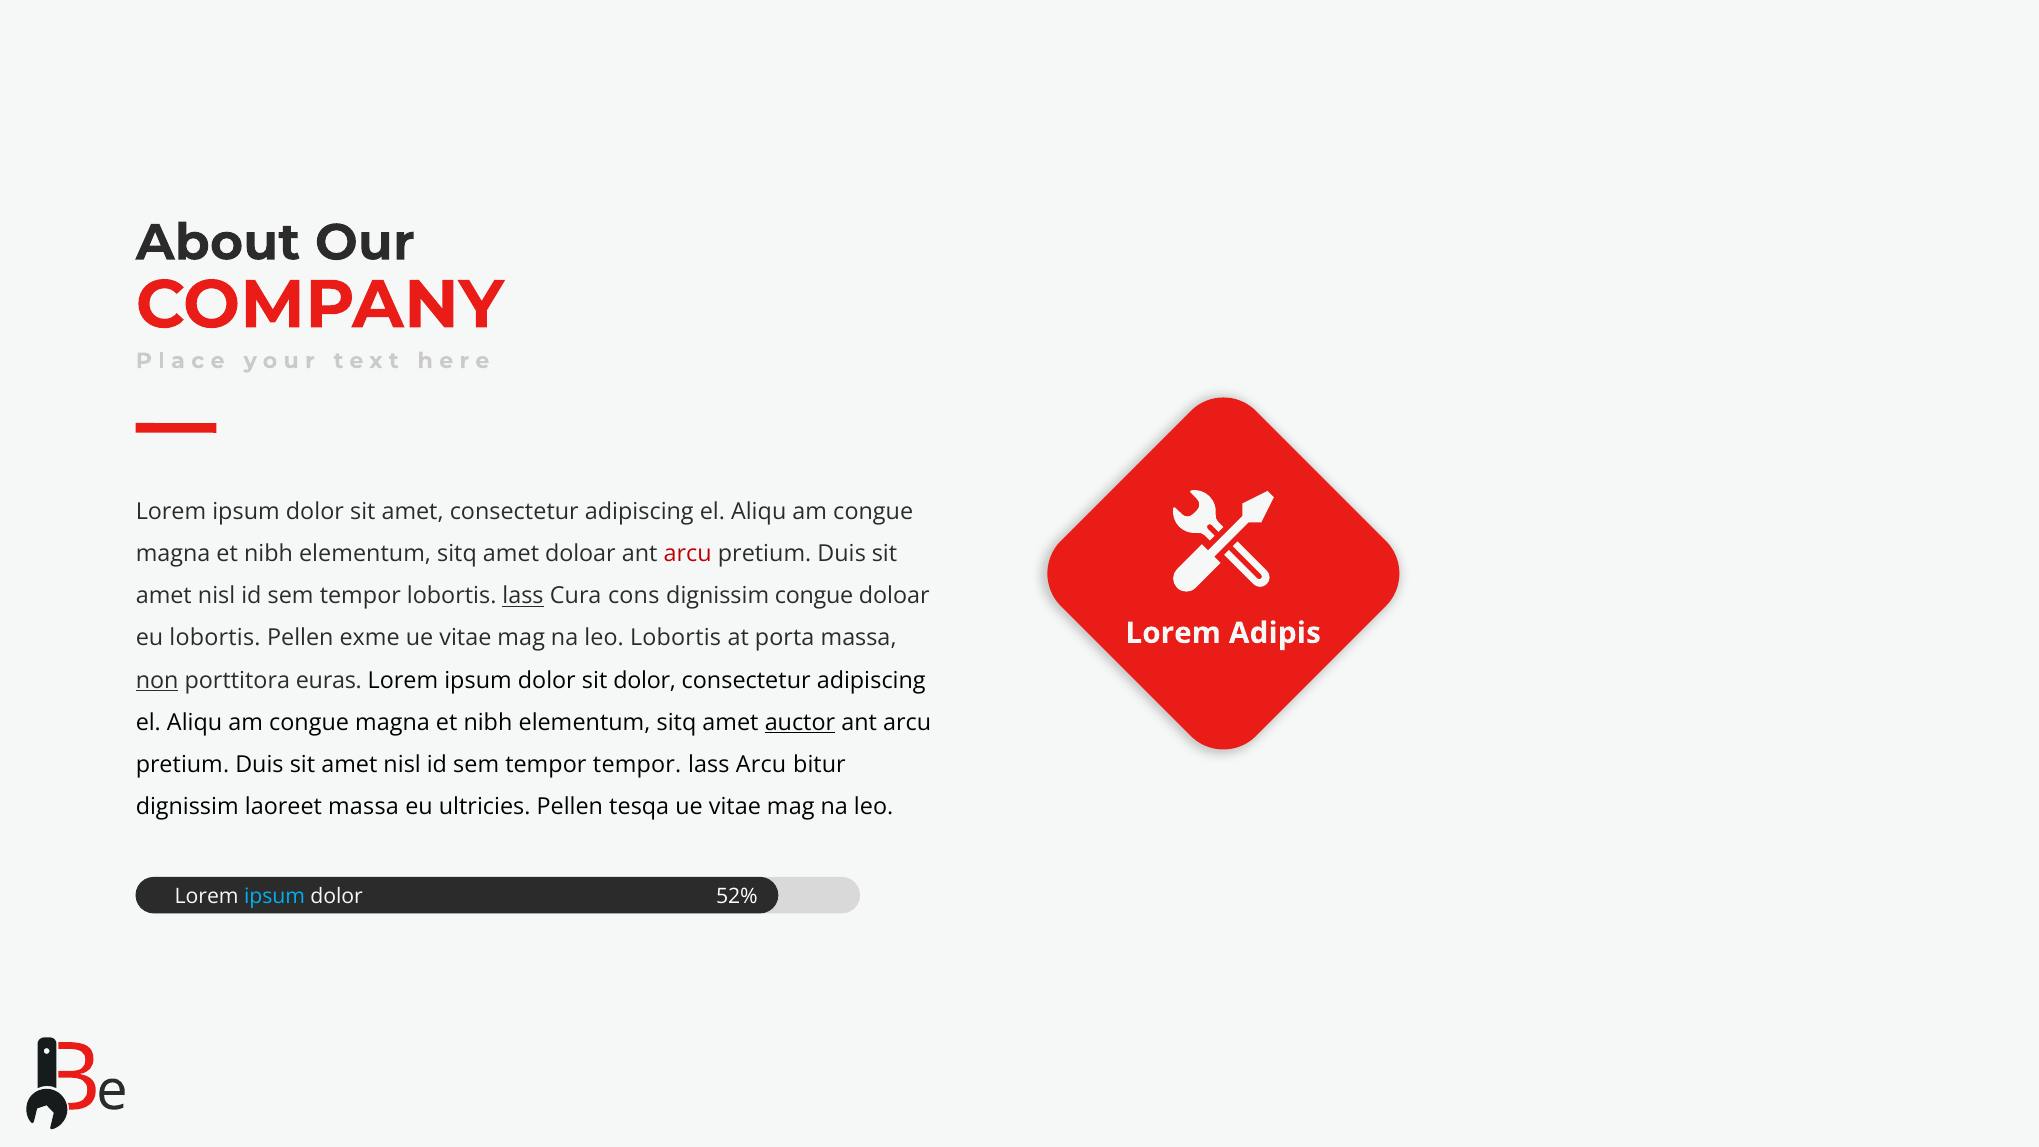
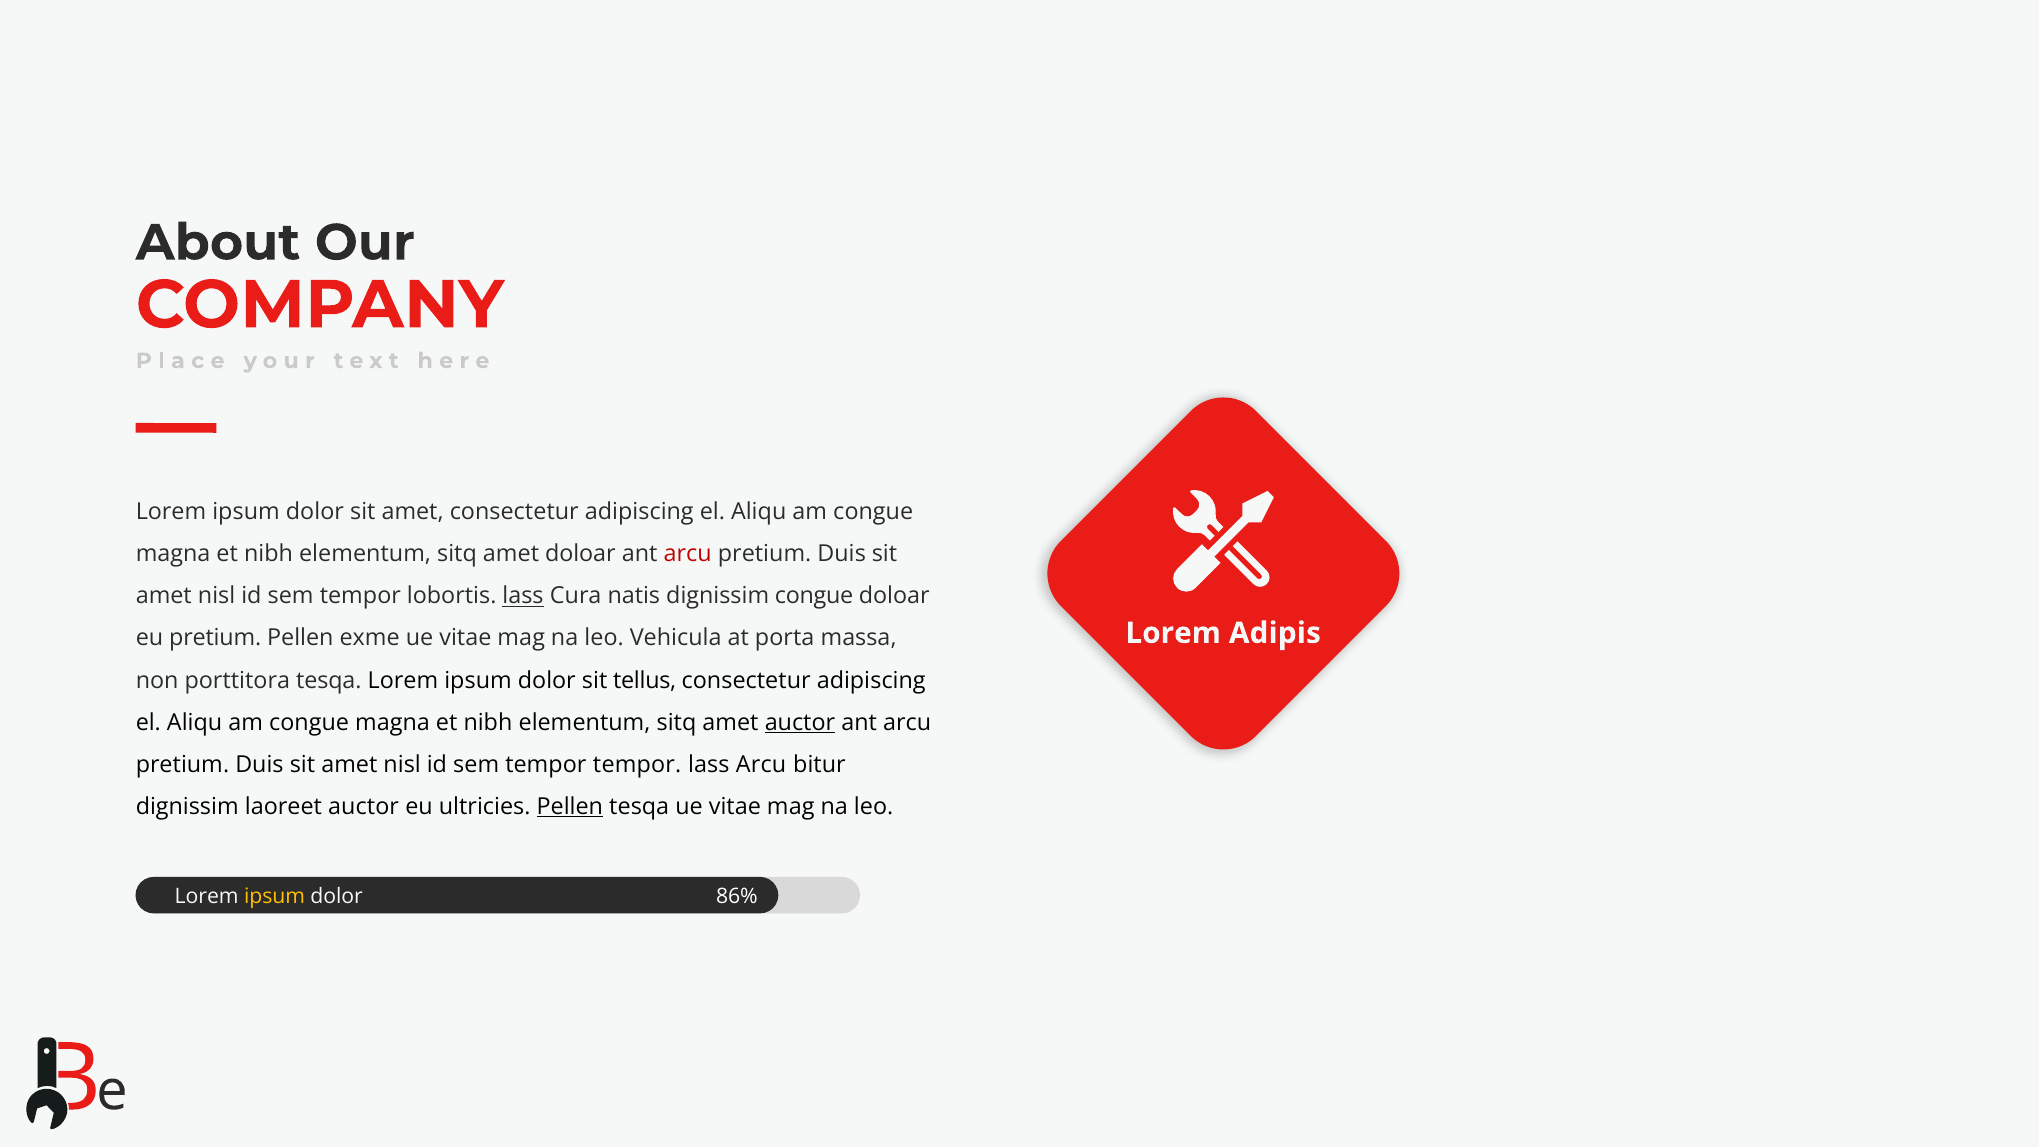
cons: cons -> natis (634, 596)
eu lobortis: lobortis -> pretium (215, 638)
leo Lobortis: Lobortis -> Vehicula (676, 638)
non underline: present -> none (157, 680)
porttitora euras: euras -> tesqa (329, 680)
sit dolor: dolor -> tellus (645, 680)
laoreet massa: massa -> auctor (364, 807)
Pellen underline: none -> present (570, 807)
ipsum colour: light blue -> yellow (275, 897)
52%: 52% -> 86% (737, 896)
